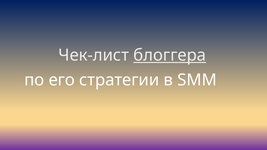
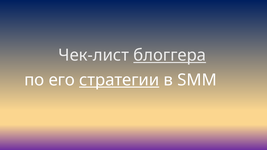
стратегии underline: none -> present (119, 80)
